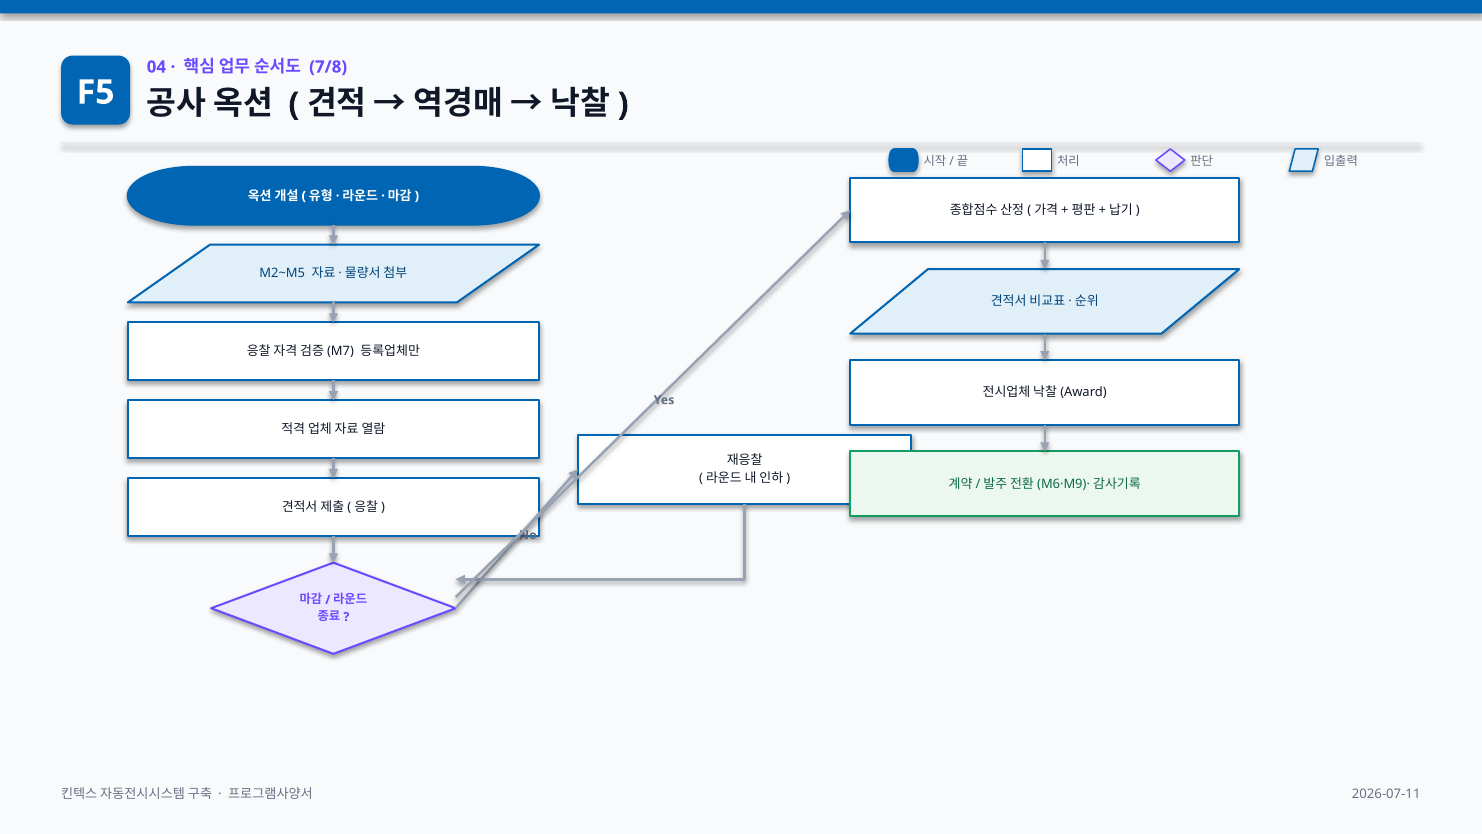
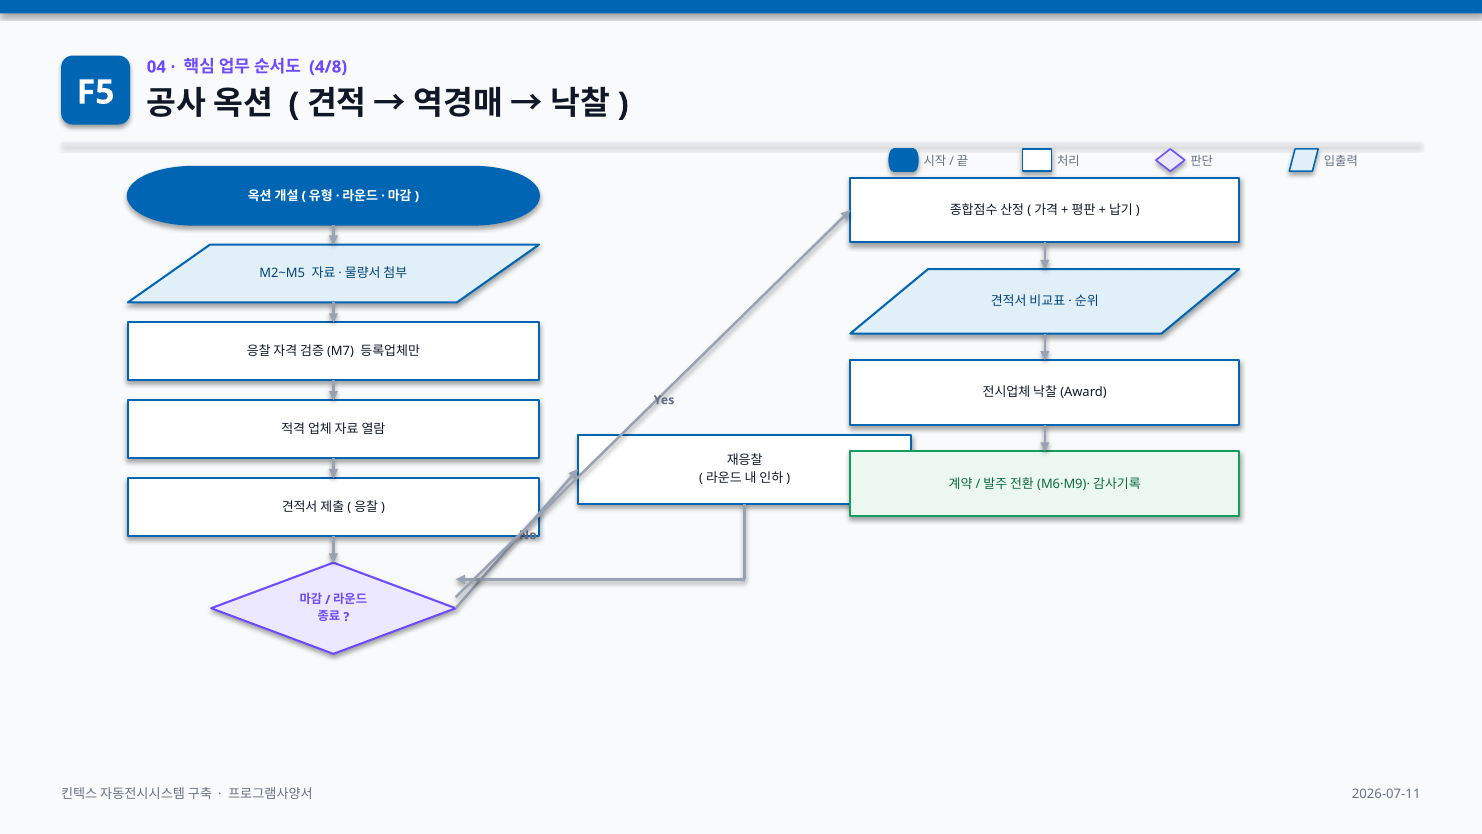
7/8: 7/8 -> 4/8 (328, 67)
